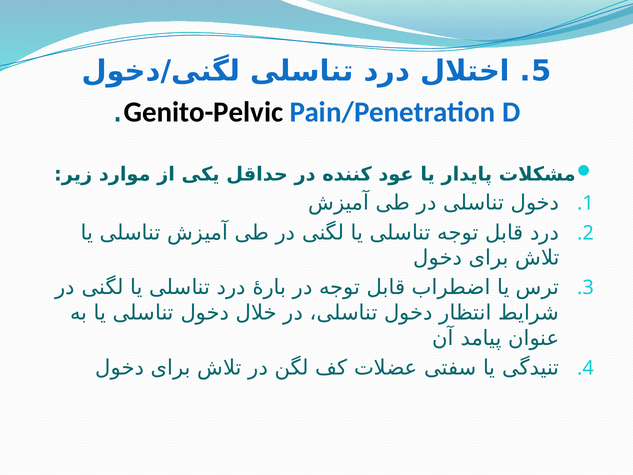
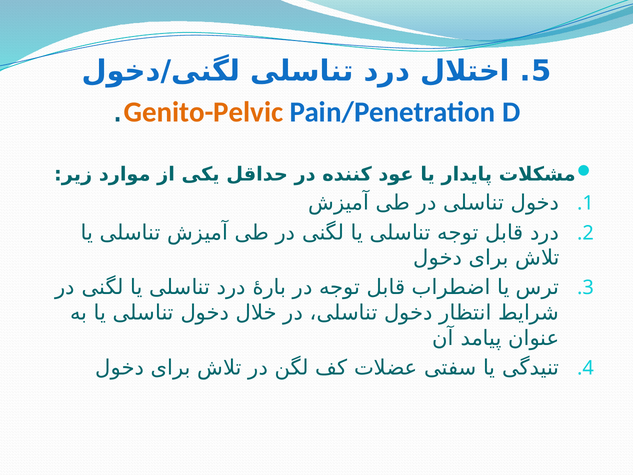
Genito-Pelvic colour: black -> orange (203, 112)
